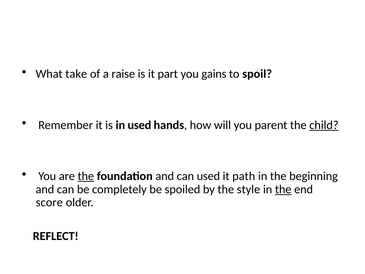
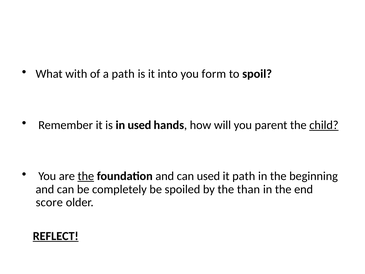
take: take -> with (76, 74)
a raise: raise -> path (123, 74)
part: part -> into (168, 74)
gains: gains -> form (214, 74)
style: style -> than (248, 189)
the underline: present -> none (283, 189)
REFLECT underline: none -> present (56, 236)
